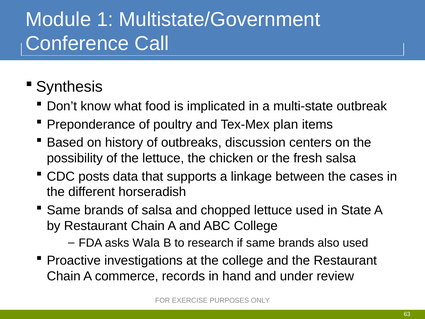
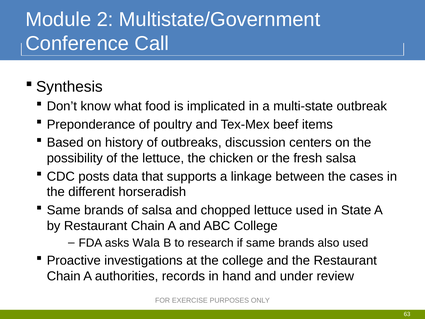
1: 1 -> 2 (105, 19)
plan: plan -> beef (286, 124)
commerce: commerce -> authorities (127, 276)
